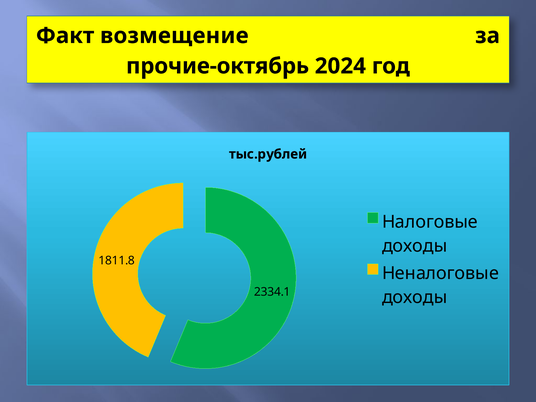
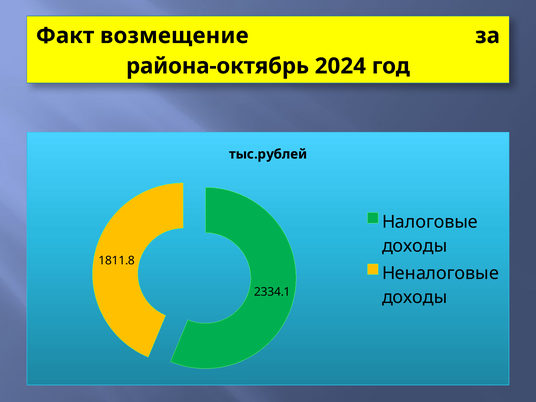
прочие-октябрь: прочие-октябрь -> района-октябрь (218, 66)
